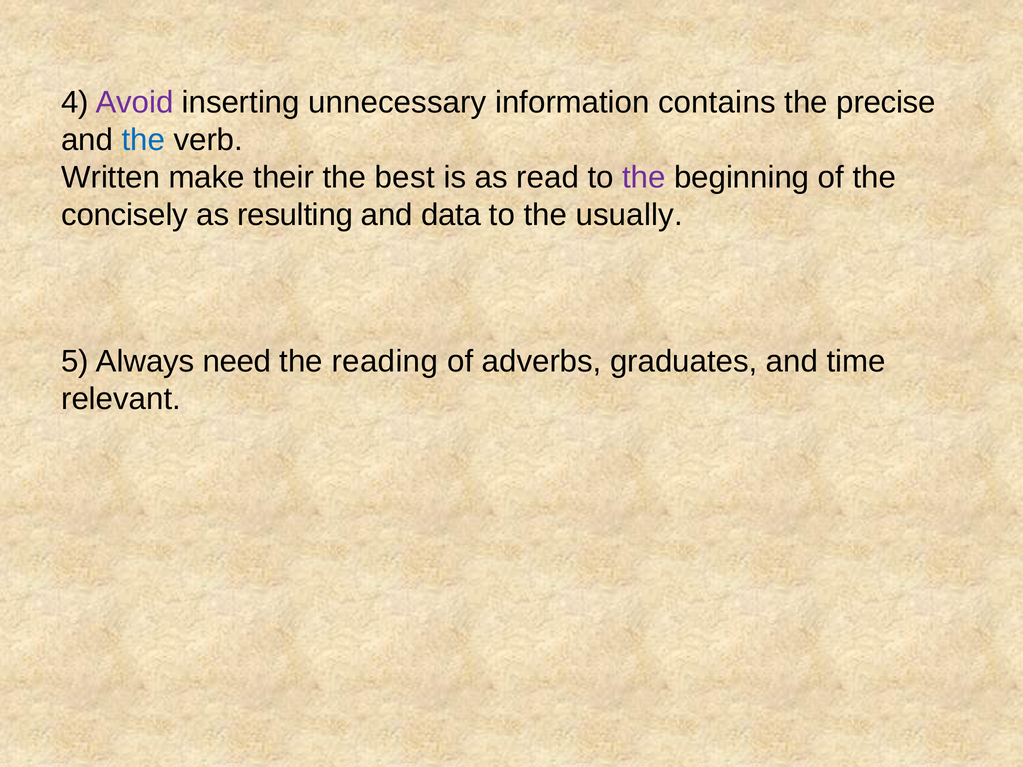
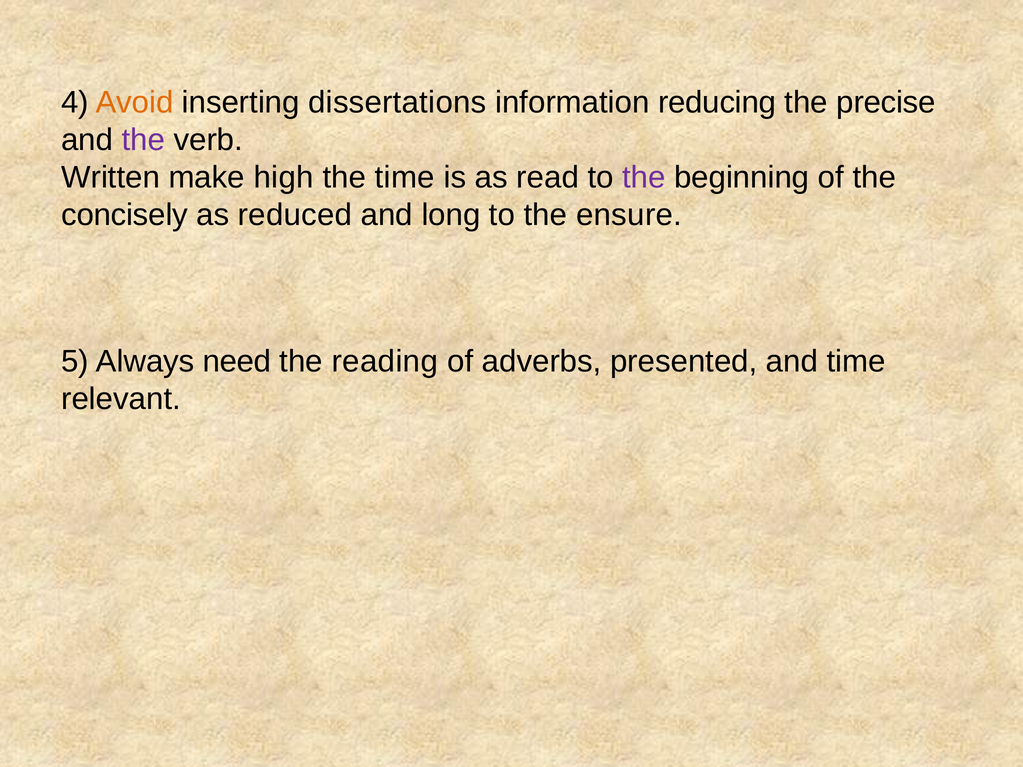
Avoid colour: purple -> orange (135, 103)
unnecessary: unnecessary -> dissertations (397, 103)
contains: contains -> reducing (717, 103)
the colour: blue -> purple (143, 140)
their: their -> high (284, 178)
the best: best -> time (405, 178)
resulting: resulting -> reduced (295, 215)
data: data -> long (451, 215)
usually: usually -> ensure (629, 215)
graduates: graduates -> presented (684, 361)
